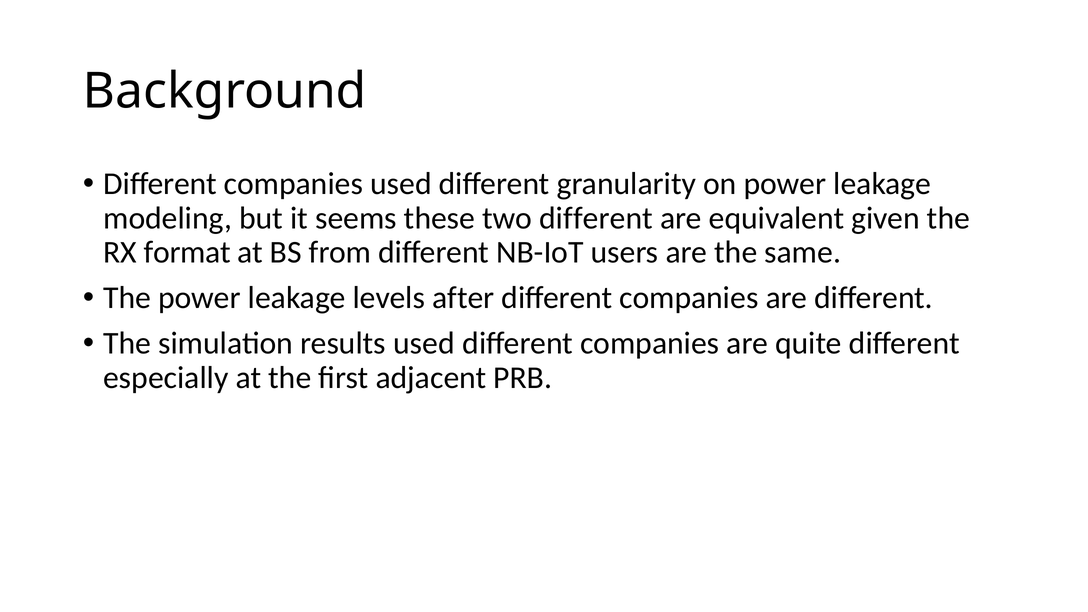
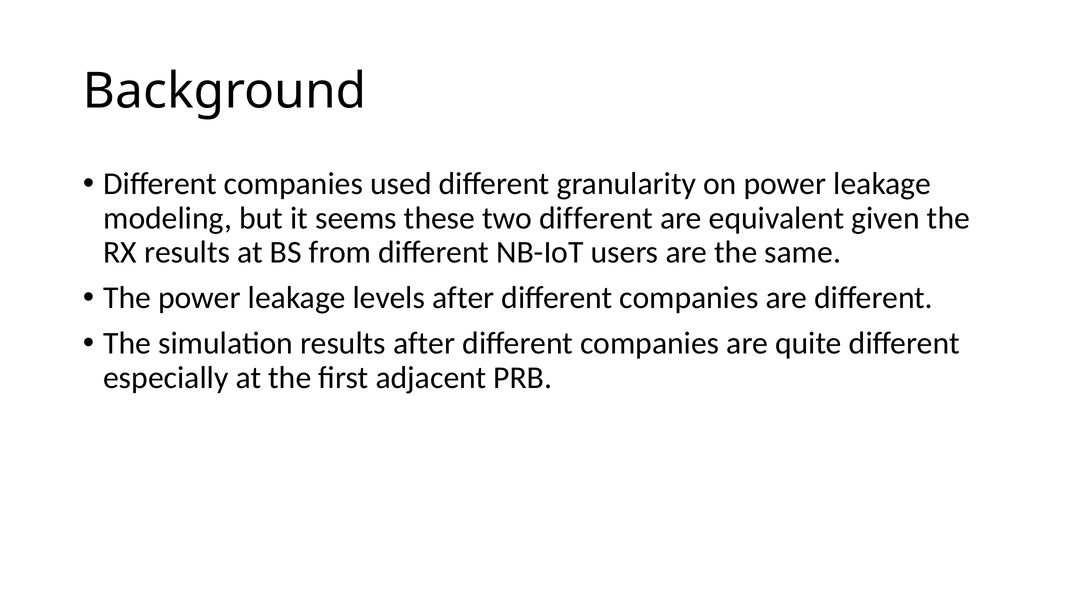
RX format: format -> results (187, 252)
results used: used -> after (424, 343)
